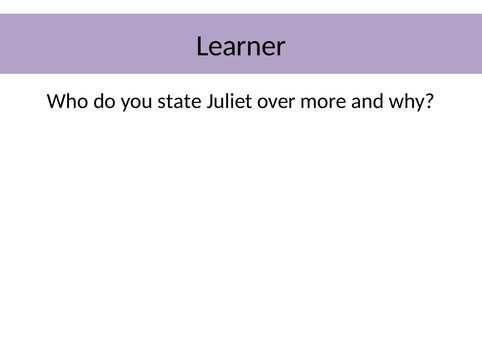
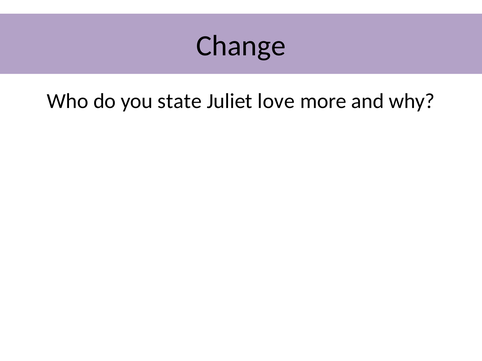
Learner: Learner -> Change (241, 46)
over: over -> love (276, 101)
